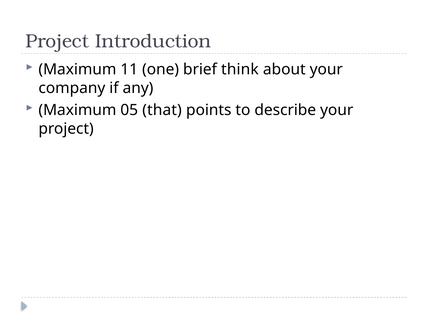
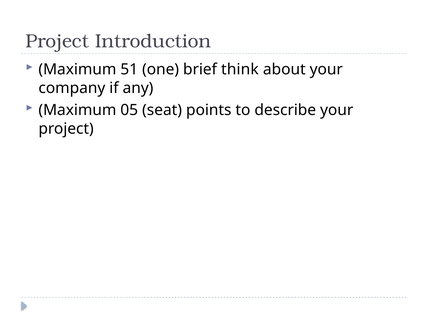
11: 11 -> 51 (129, 70)
that: that -> seat (162, 110)
